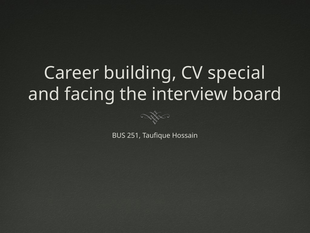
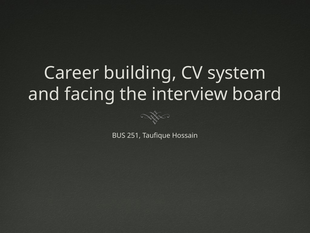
special: special -> system (237, 73)
